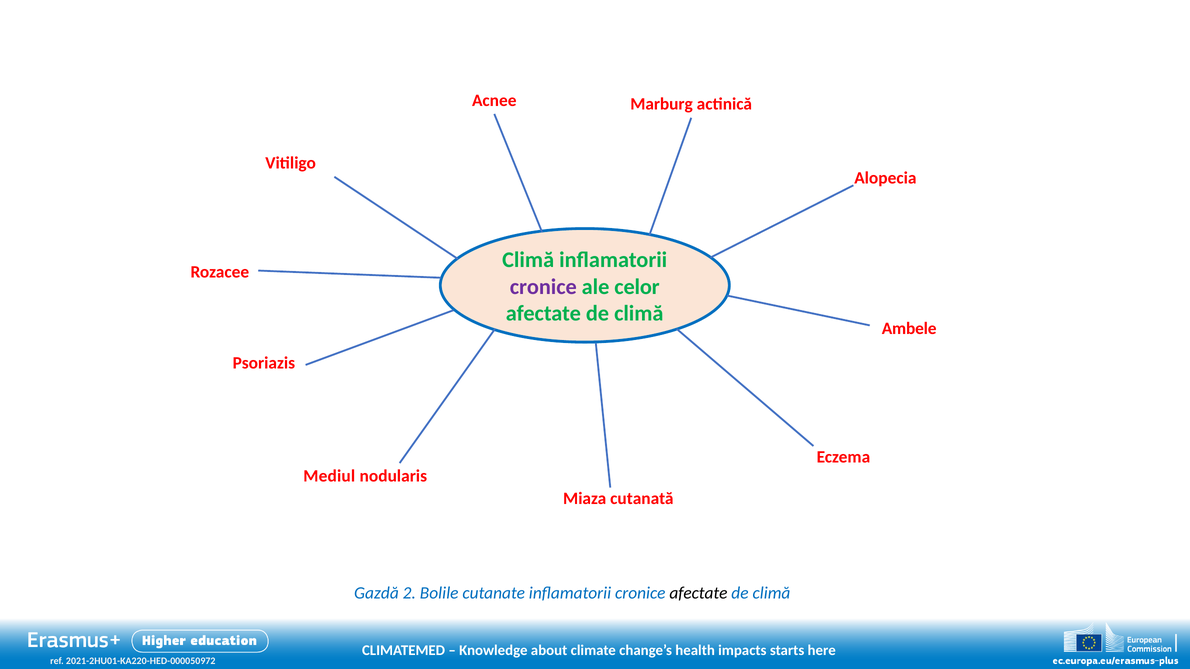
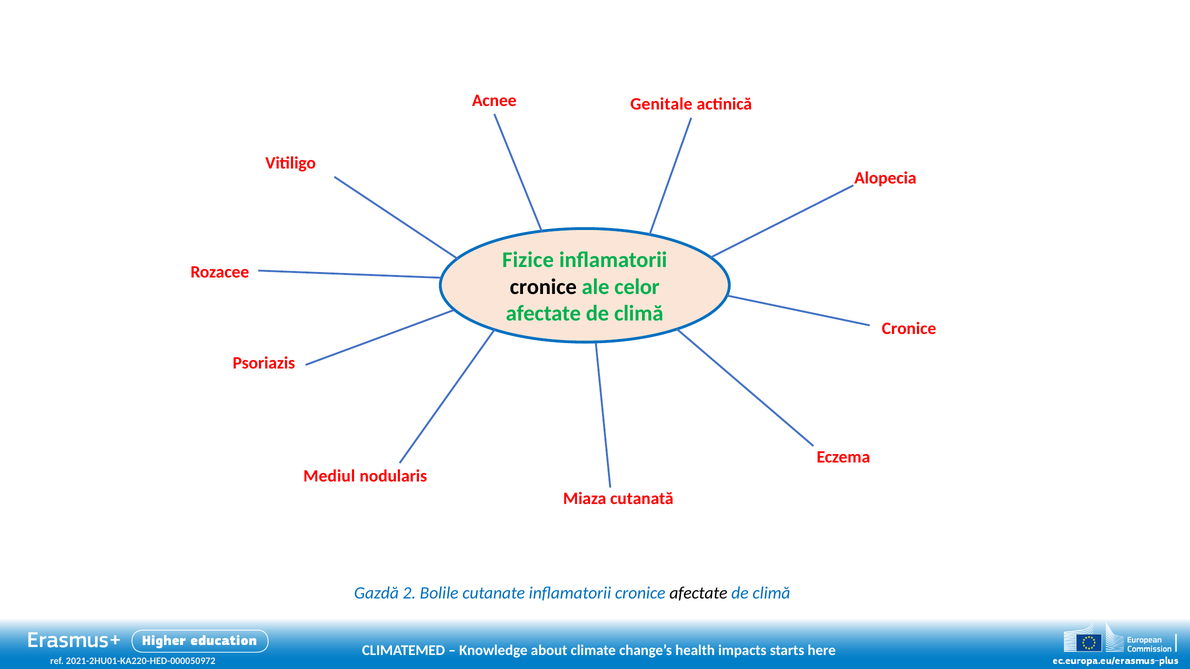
Marburg: Marburg -> Genitale (661, 104)
Climă: Climă -> Fizice (528, 260)
cronice colour: purple -> black (543, 287)
Ambele: Ambele -> Cronice (909, 329)
